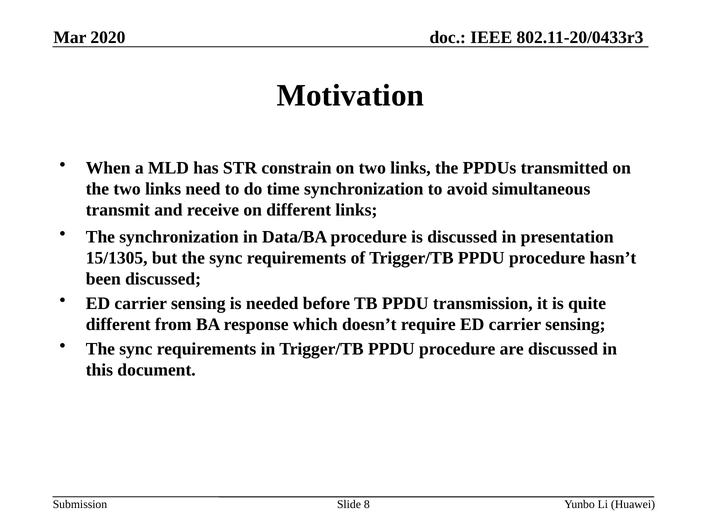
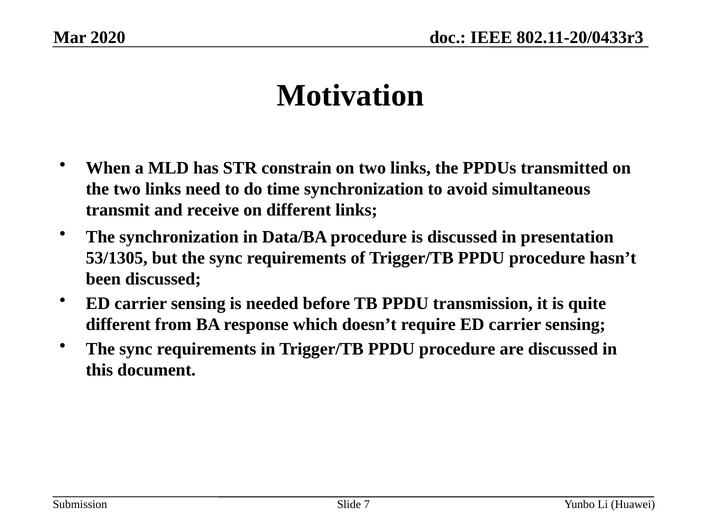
15/1305: 15/1305 -> 53/1305 (117, 258)
8: 8 -> 7 (367, 504)
